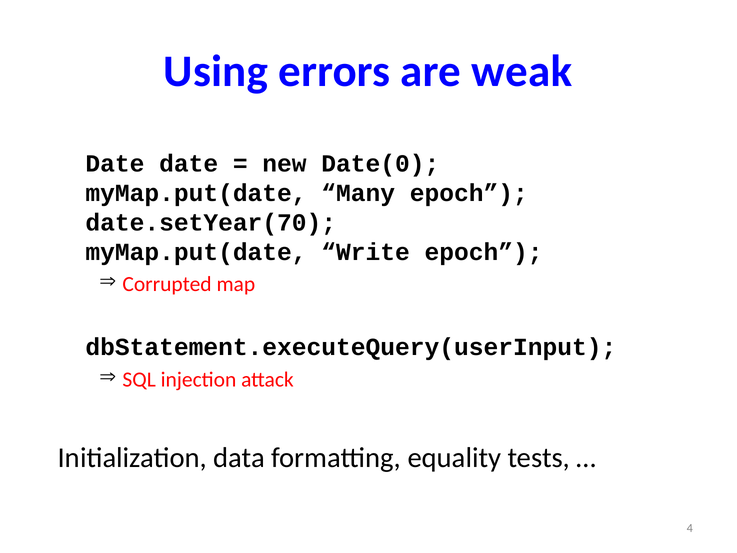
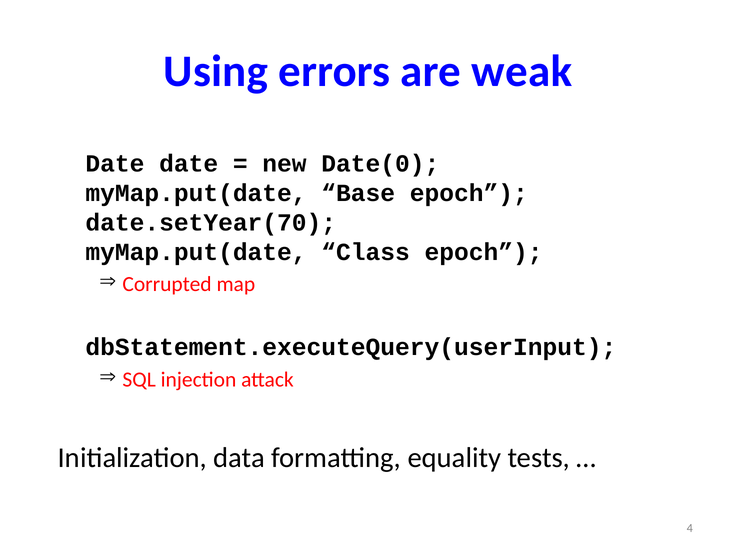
Many: Many -> Base (358, 193)
Write: Write -> Class (366, 252)
